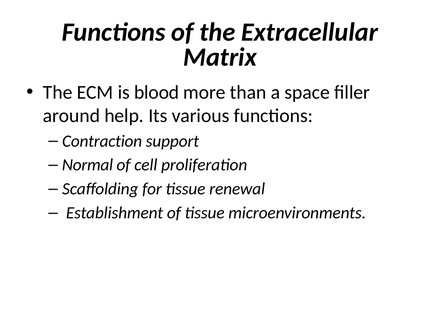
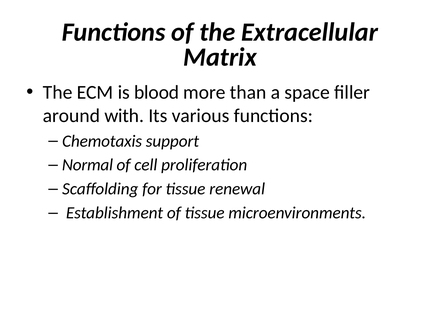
help: help -> with (124, 116)
Contraction: Contraction -> Chemotaxis (102, 141)
